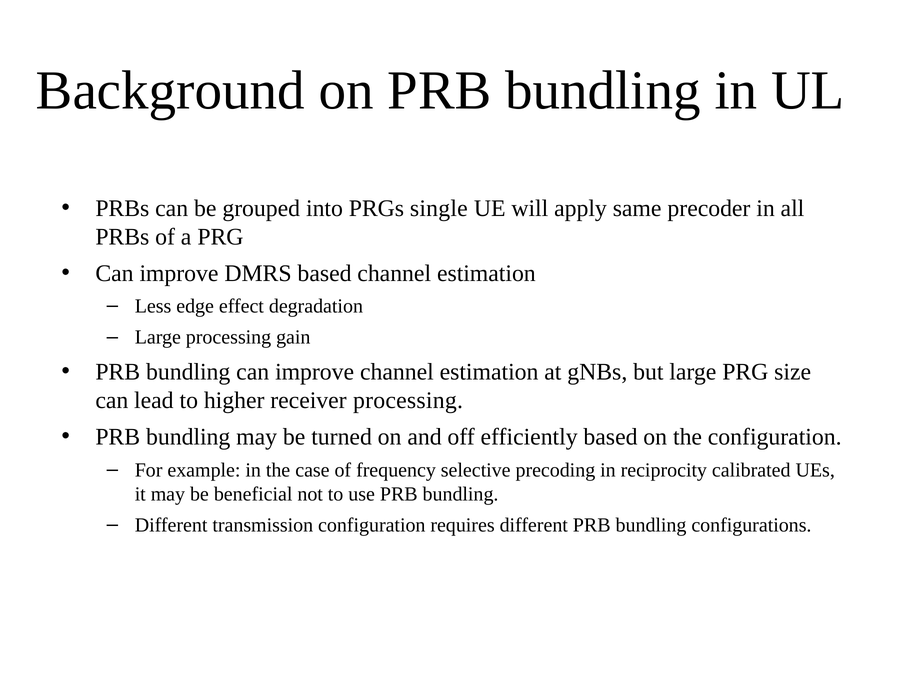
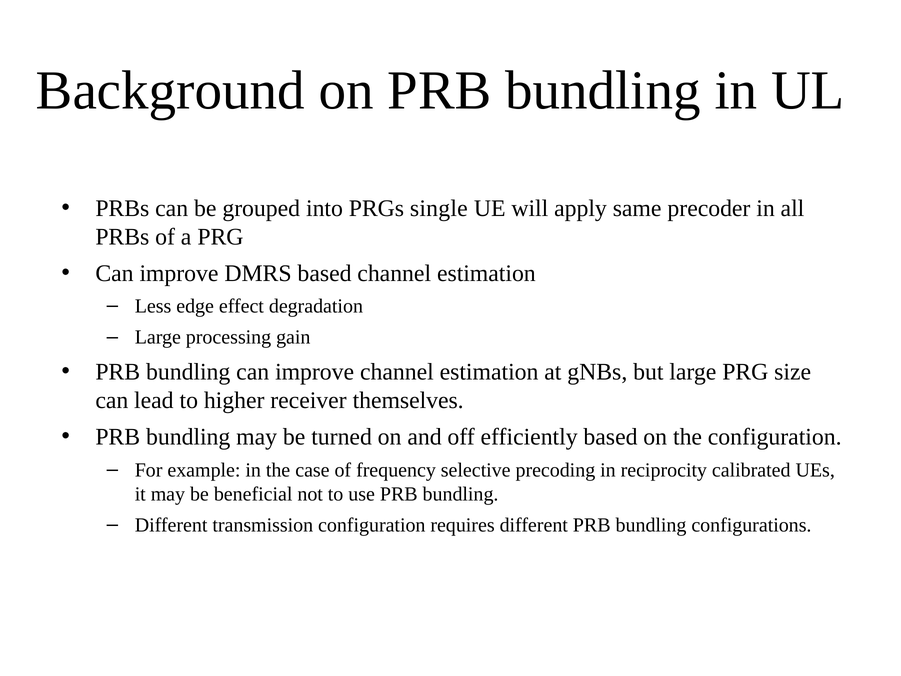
receiver processing: processing -> themselves (408, 400)
